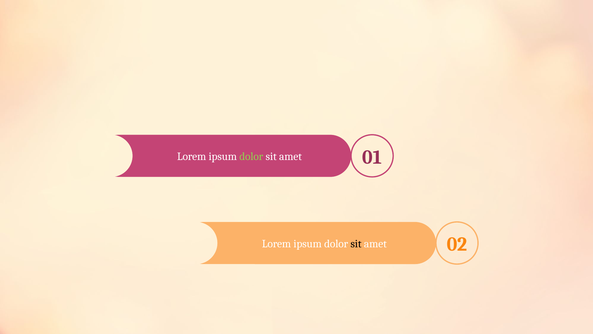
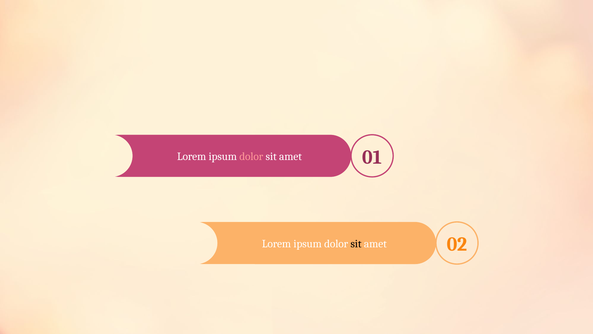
dolor colour: light green -> pink (251, 156)
